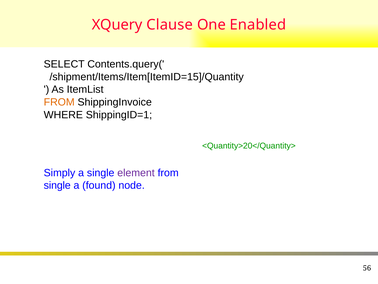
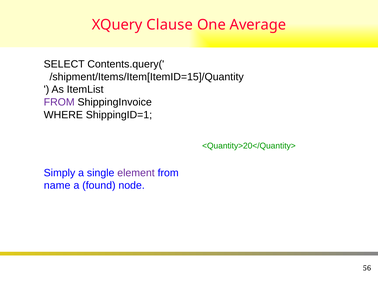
Enabled: Enabled -> Average (258, 25)
FROM colour: orange -> purple (59, 102)
single: single -> name (57, 185)
